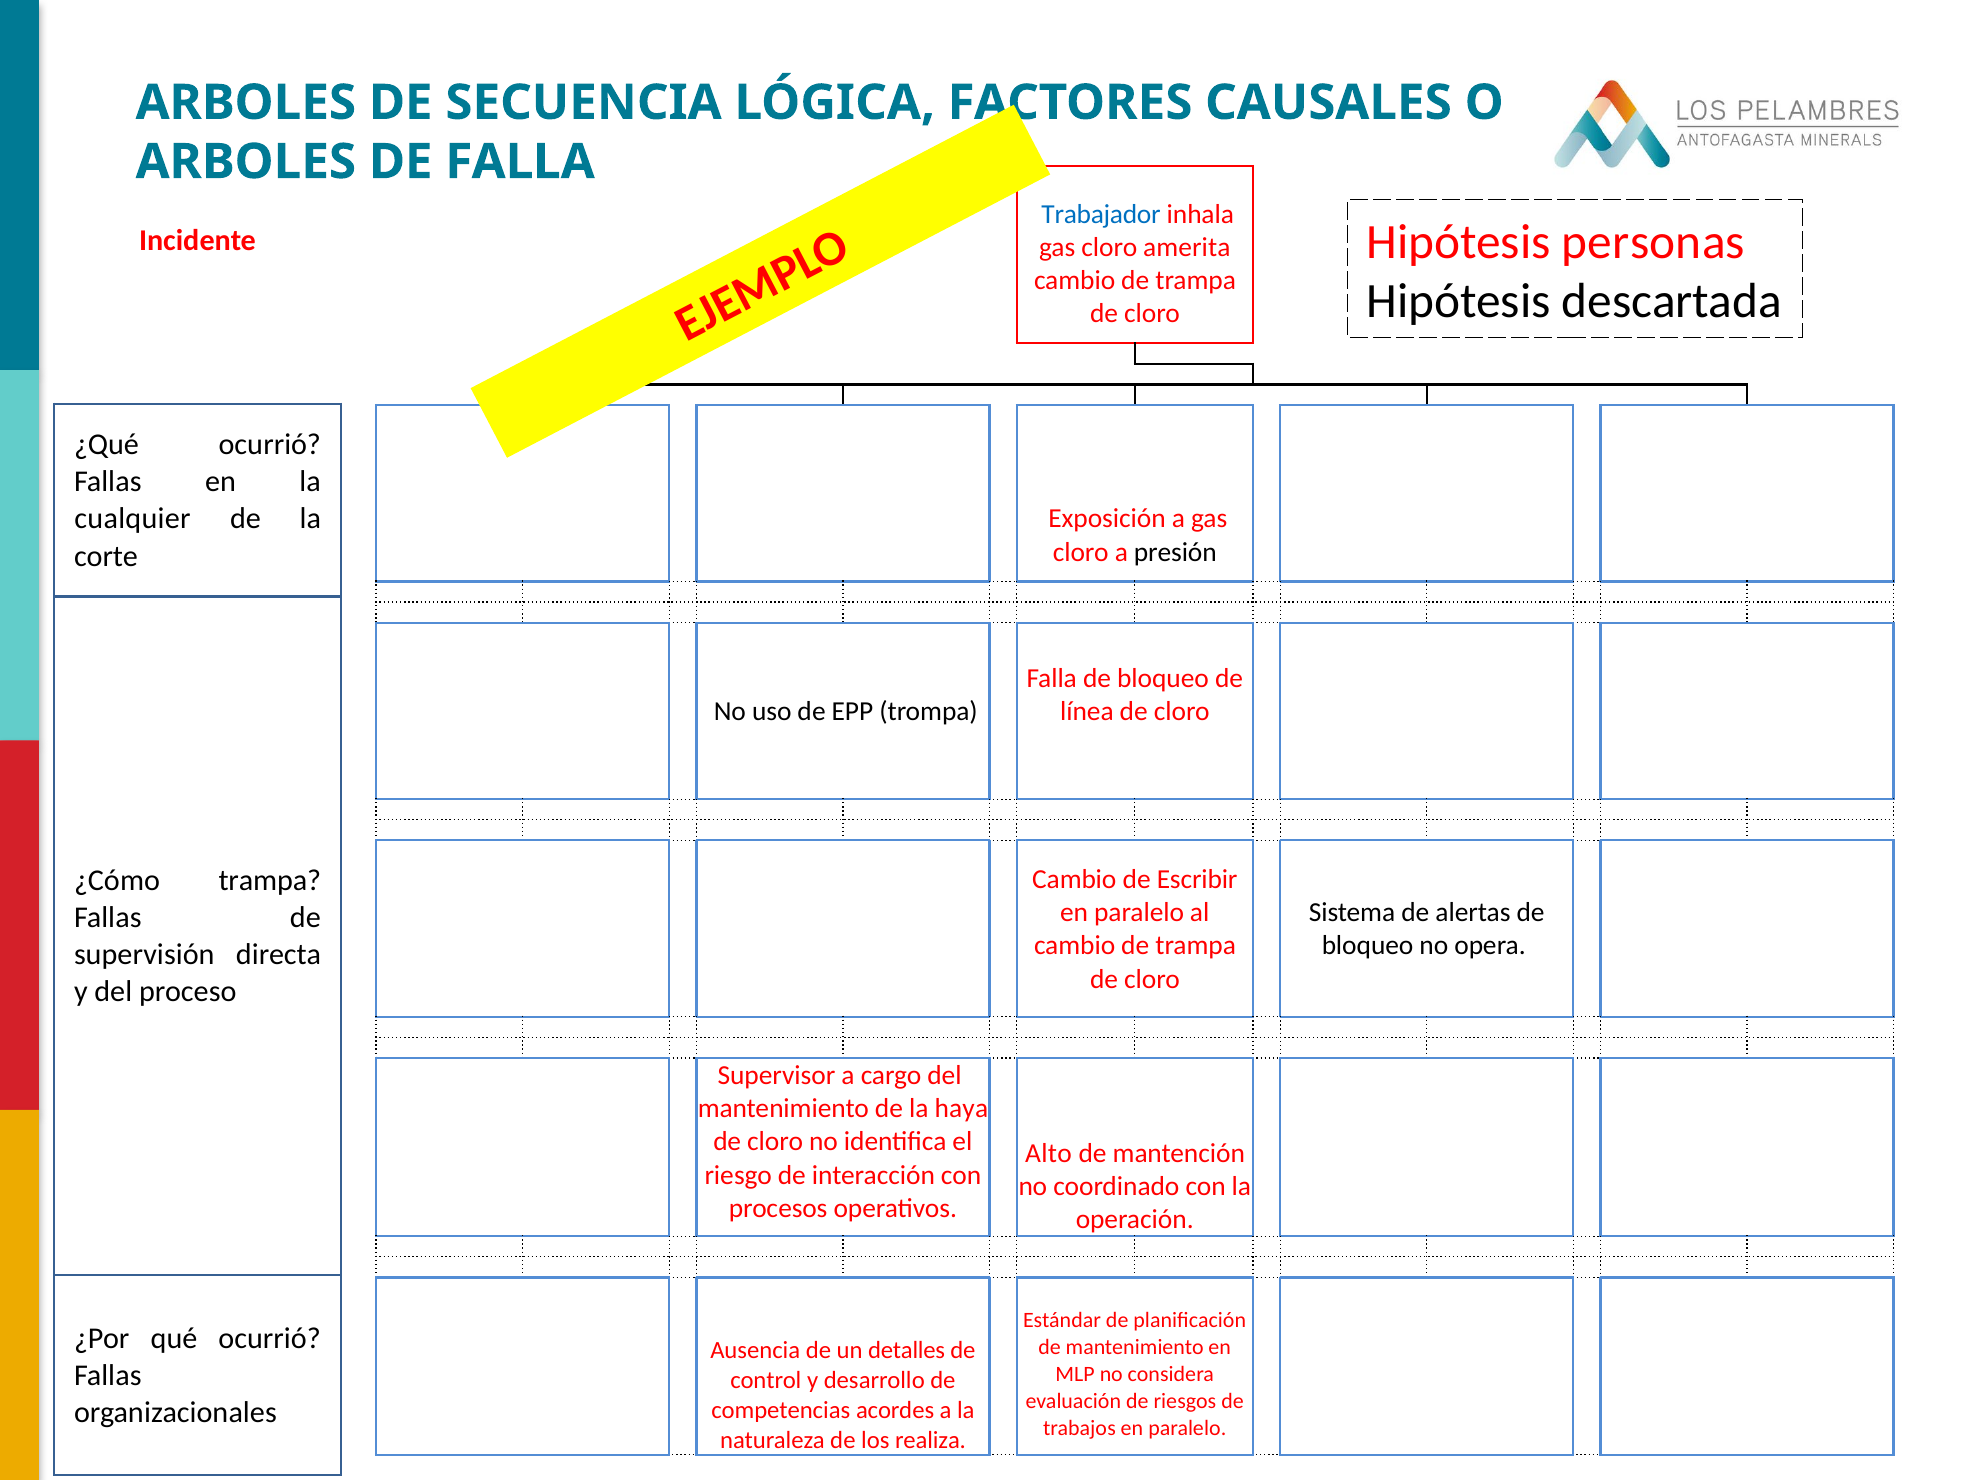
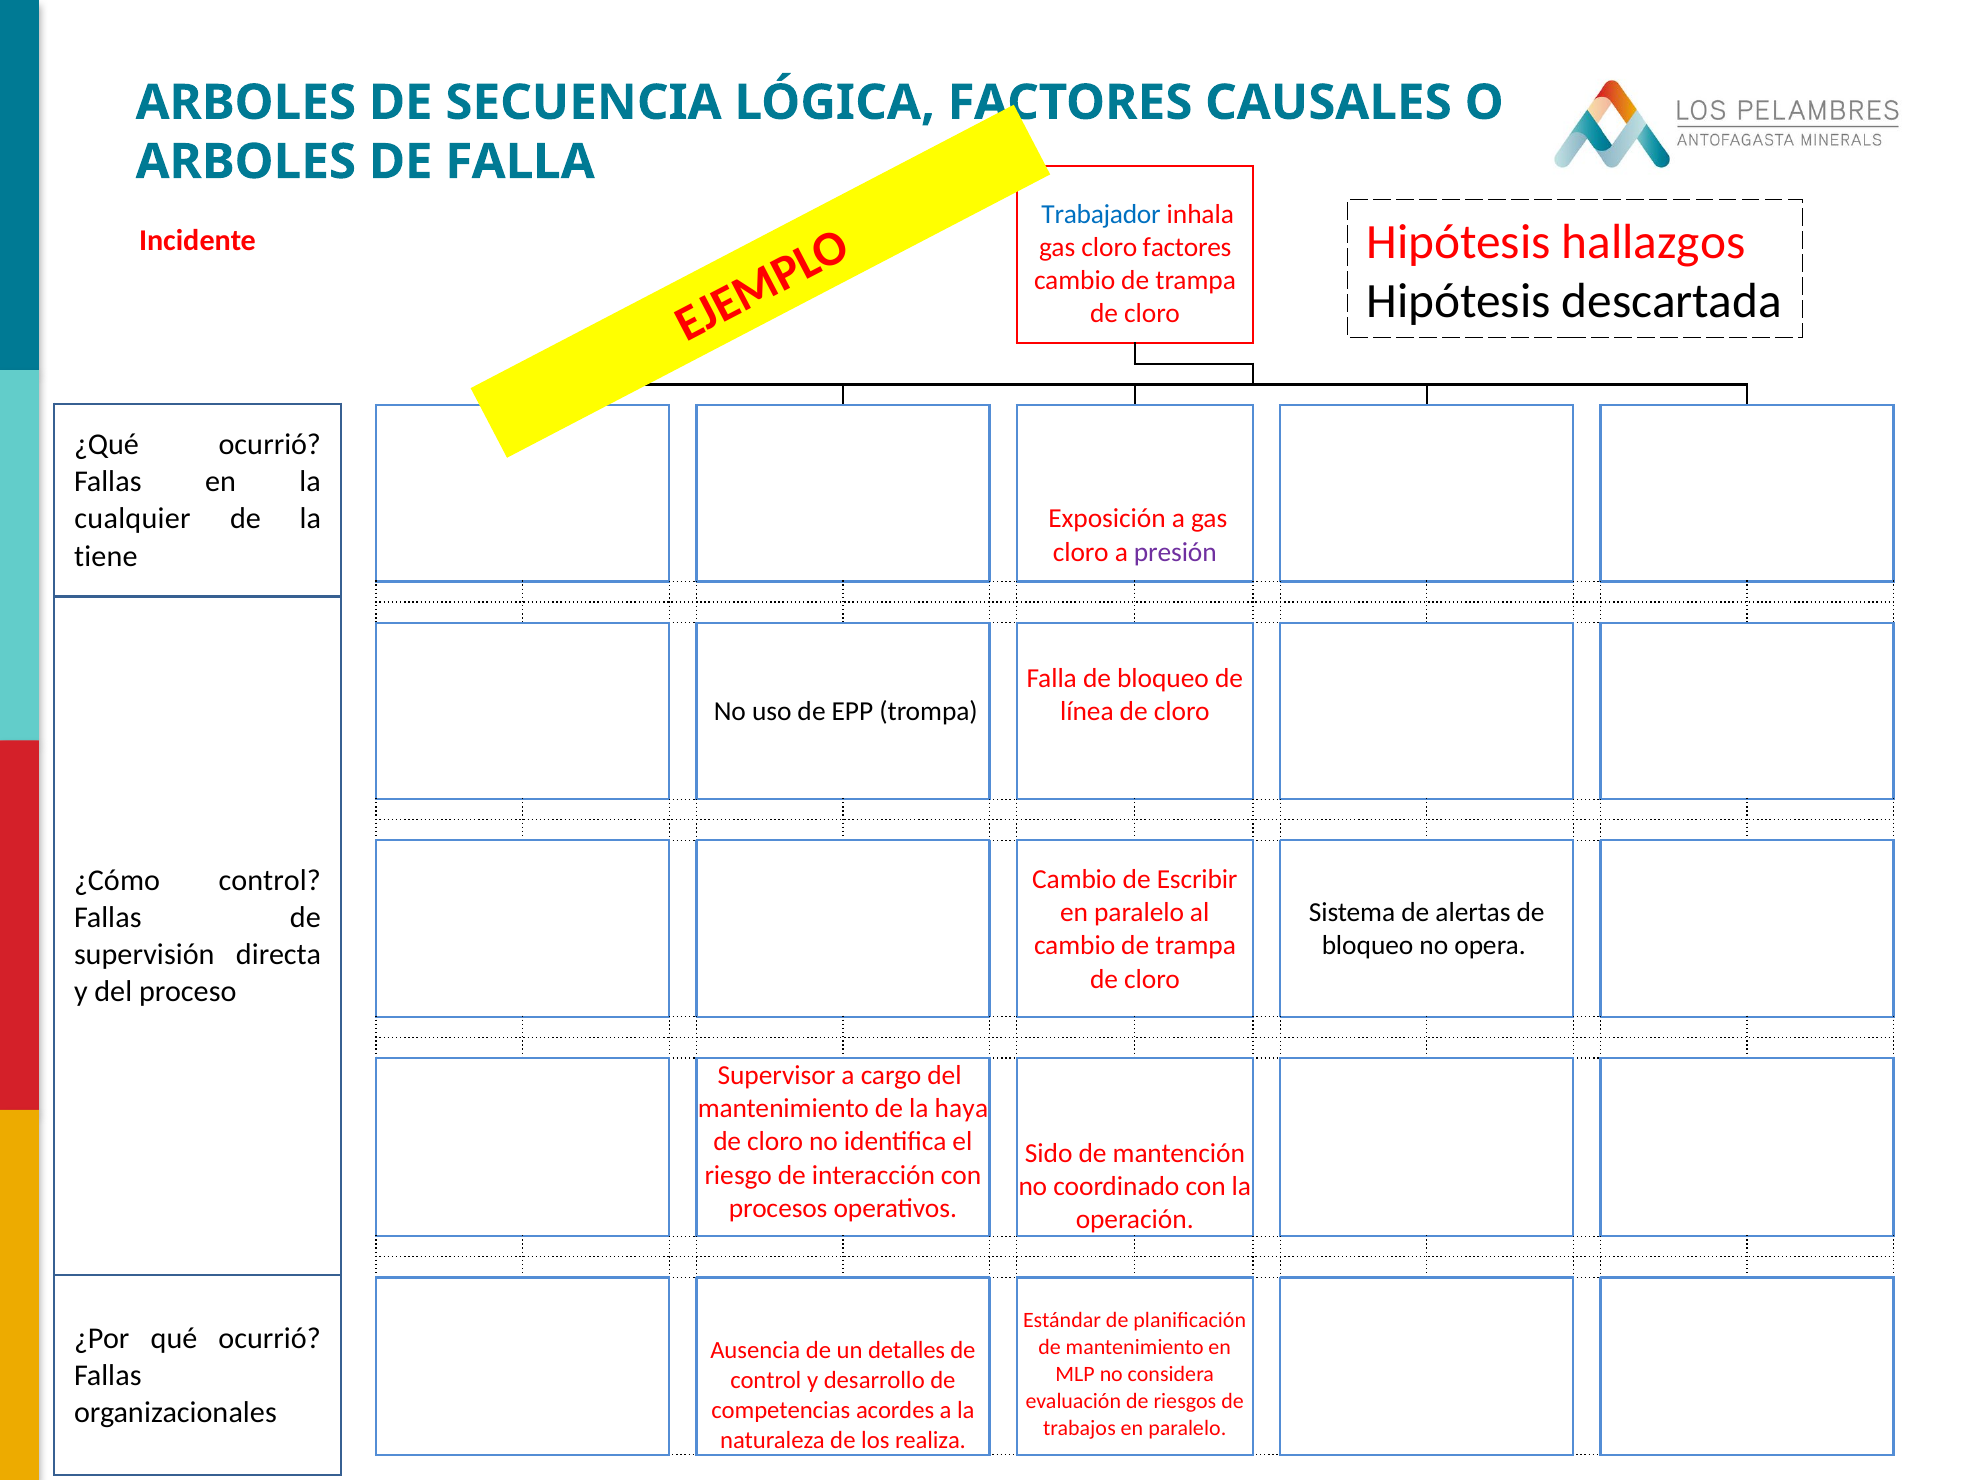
personas: personas -> hallazgos (1654, 242)
cloro amerita: amerita -> factores (1187, 247)
presión colour: black -> purple (1175, 552)
corte: corte -> tiene (106, 556)
¿Cómo trampa: trampa -> control (270, 881)
Alto: Alto -> Sido (1049, 1154)
